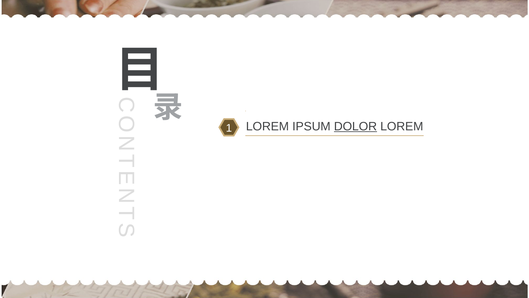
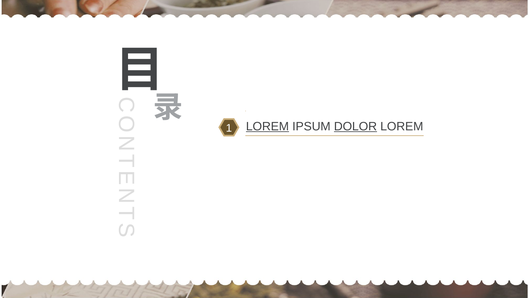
LOREM underline: none -> present (267, 126)
